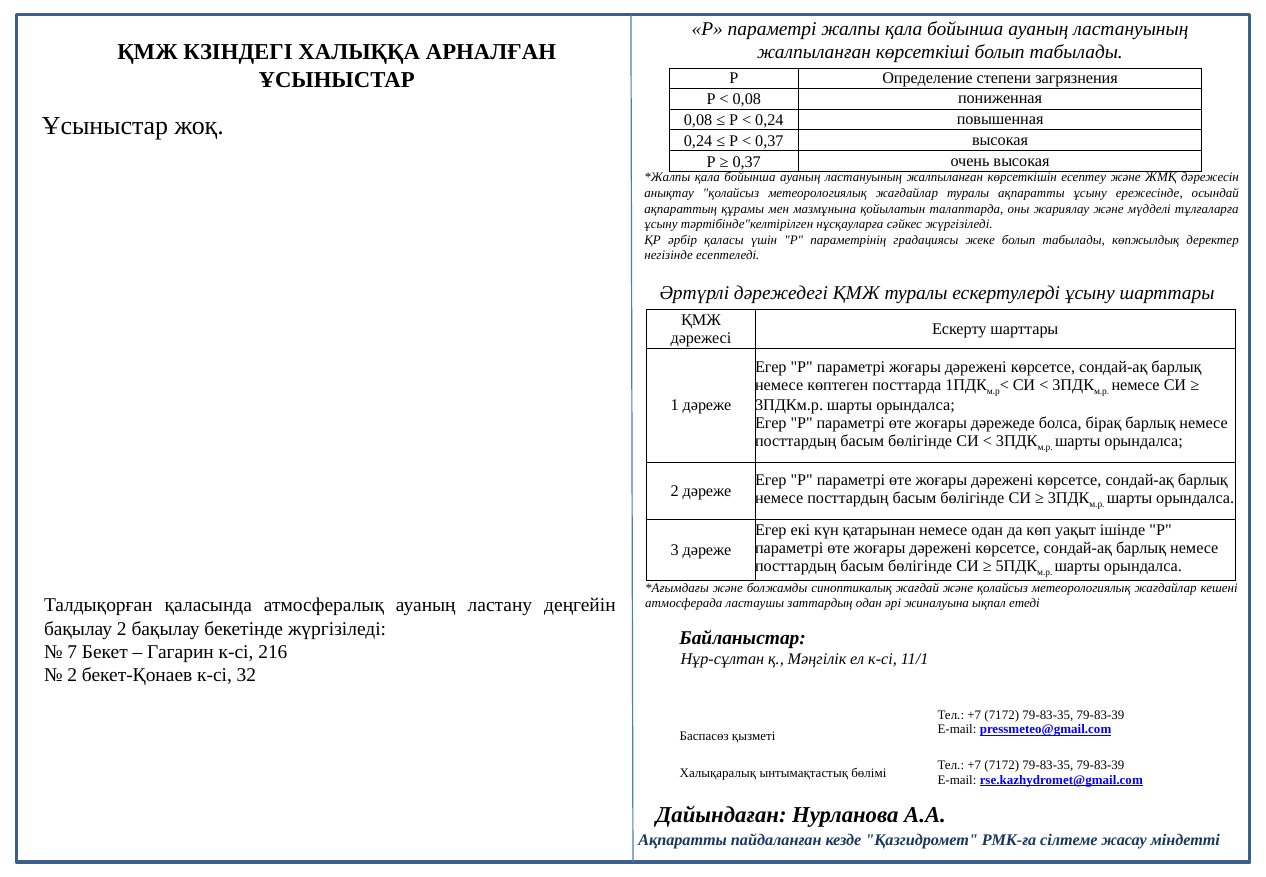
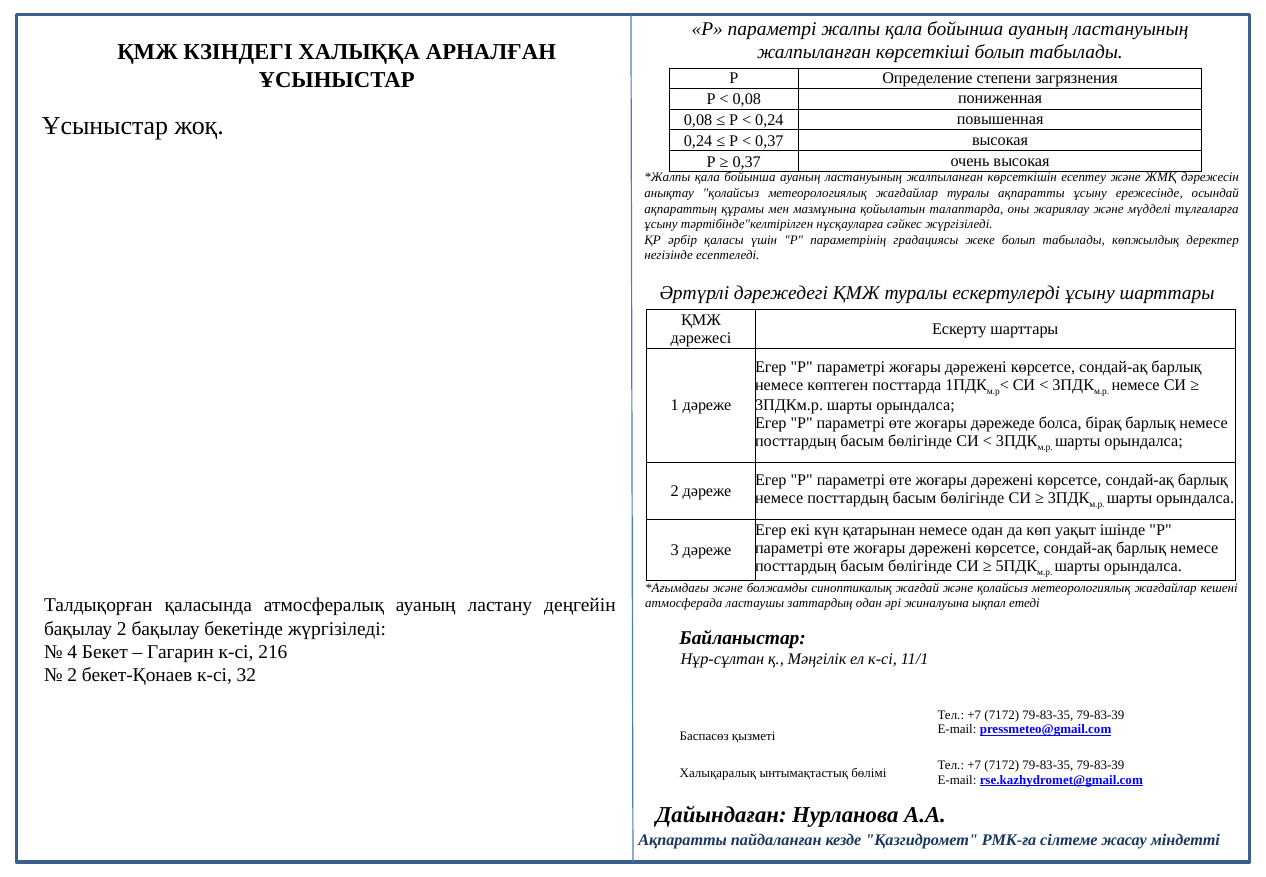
7: 7 -> 4 (72, 652)
